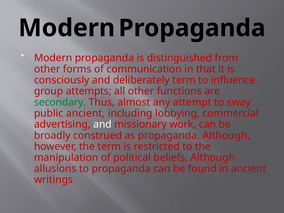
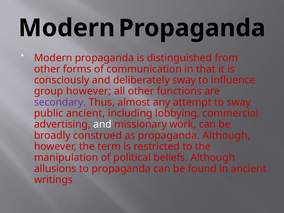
deliberately term: term -> sway (184, 80)
group attempts: attempts -> however (89, 91)
secondary colour: green -> purple (60, 102)
